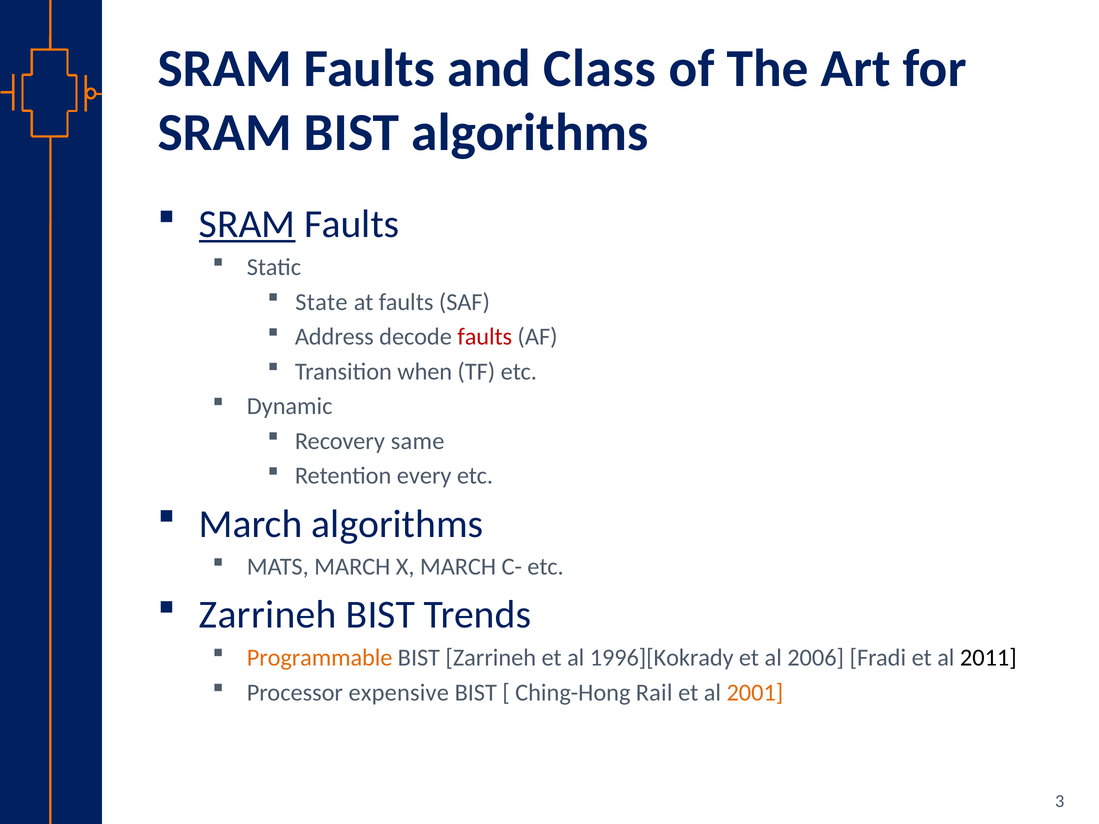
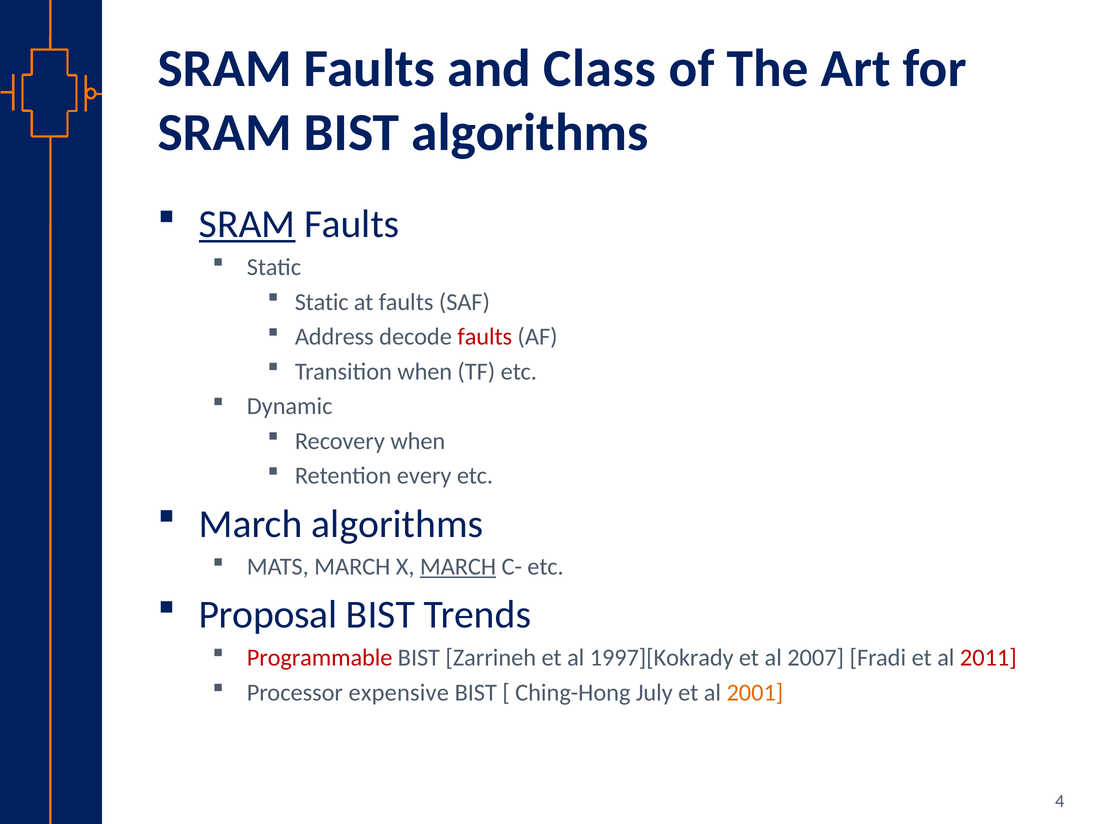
State: State -> Static (322, 302)
Recovery same: same -> when (418, 441)
MARCH underline: none -> present (458, 567)
Zarrineh: Zarrineh -> Proposal (268, 615)
Programmable colour: orange -> red (320, 658)
1996][Kokrady: 1996][Kokrady -> 1997][Kokrady (662, 658)
2006: 2006 -> 2007 (816, 658)
2011 colour: black -> red (988, 658)
Rail: Rail -> July (654, 693)
3: 3 -> 4 (1060, 801)
